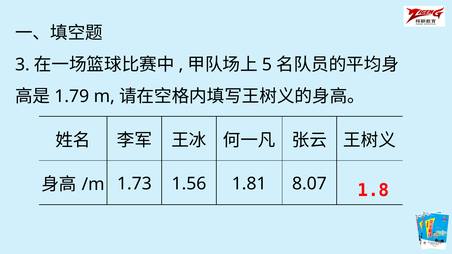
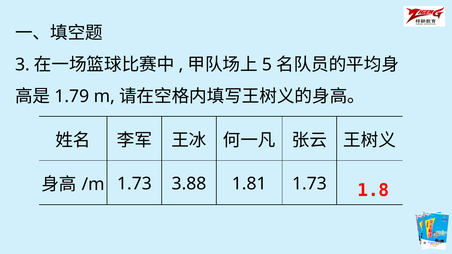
1.56: 1.56 -> 3.88 (189, 184)
1.81 8.07: 8.07 -> 1.73 (309, 184)
